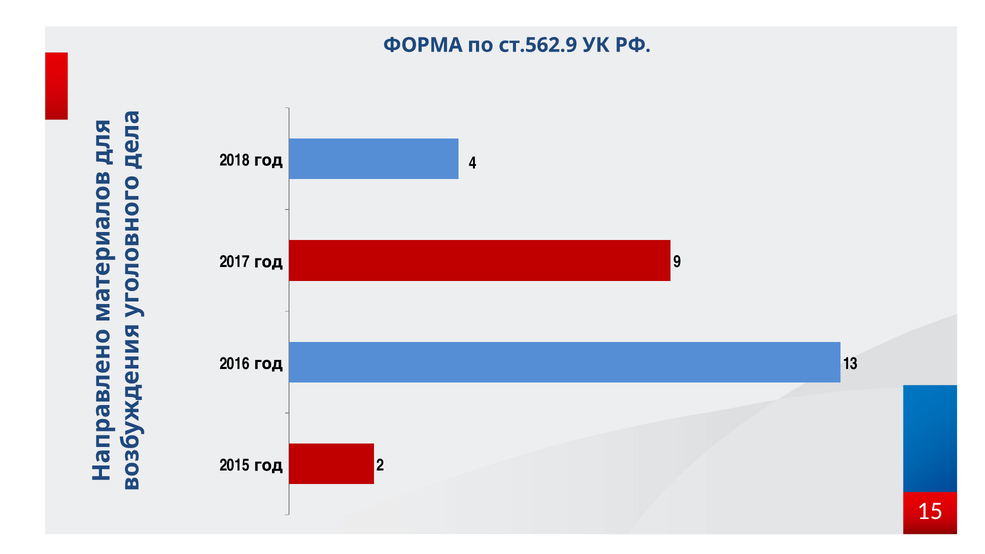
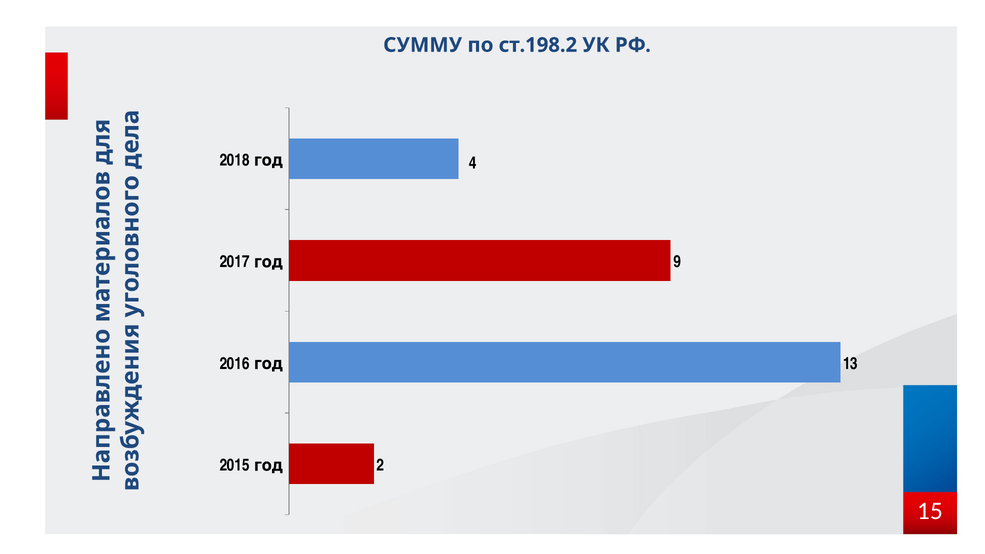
ФОРМА: ФОРМА -> СУММУ (423, 45)
ст.562.9: ст.562.9 -> ст.198.2 (538, 45)
